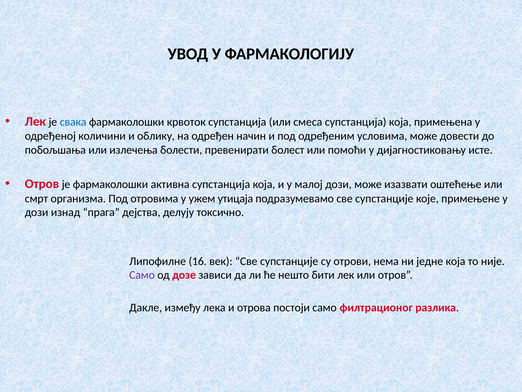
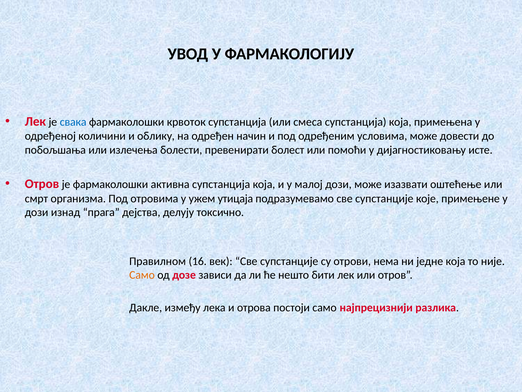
Липофилне: Липофилне -> Правилном (158, 261)
Само colour: purple -> orange (142, 275)
филтрационог: филтрационог -> најпрецизнији (376, 307)
